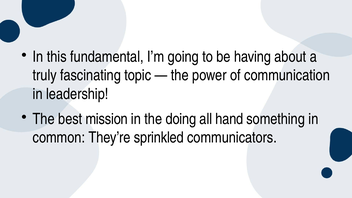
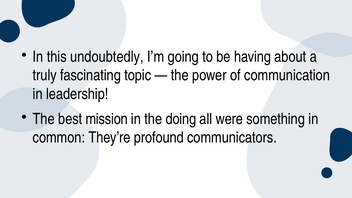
fundamental: fundamental -> undoubtedly (107, 57)
hand: hand -> were (229, 119)
sprinkled: sprinkled -> profound (159, 138)
